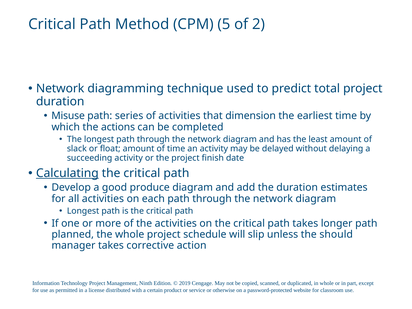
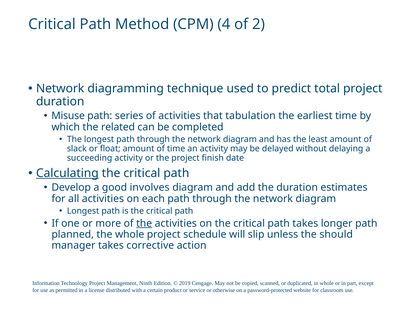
5: 5 -> 4 (224, 24)
dimension: dimension -> tabulation (251, 116)
actions: actions -> related (118, 127)
produce: produce -> involves (150, 187)
the underline: none -> present (144, 223)
